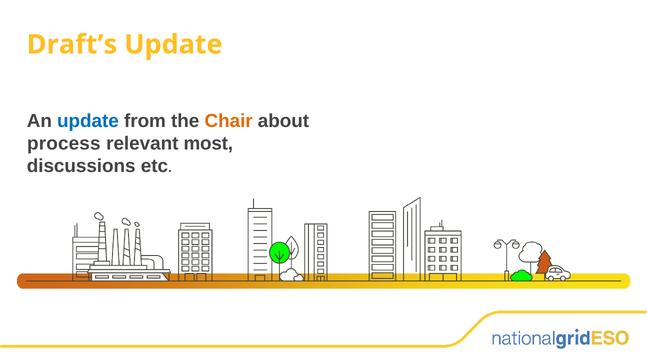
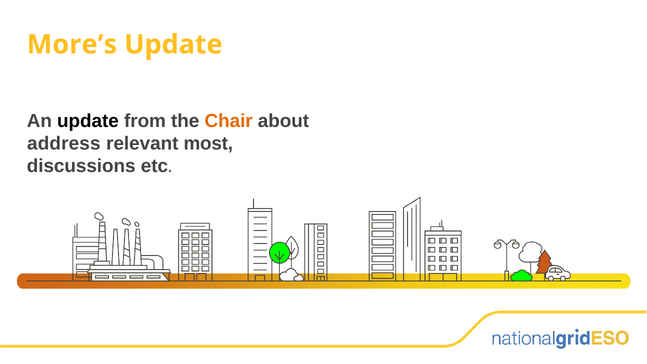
Draft’s: Draft’s -> More’s (72, 45)
update colour: blue -> black (88, 121)
process: process -> address (64, 143)
